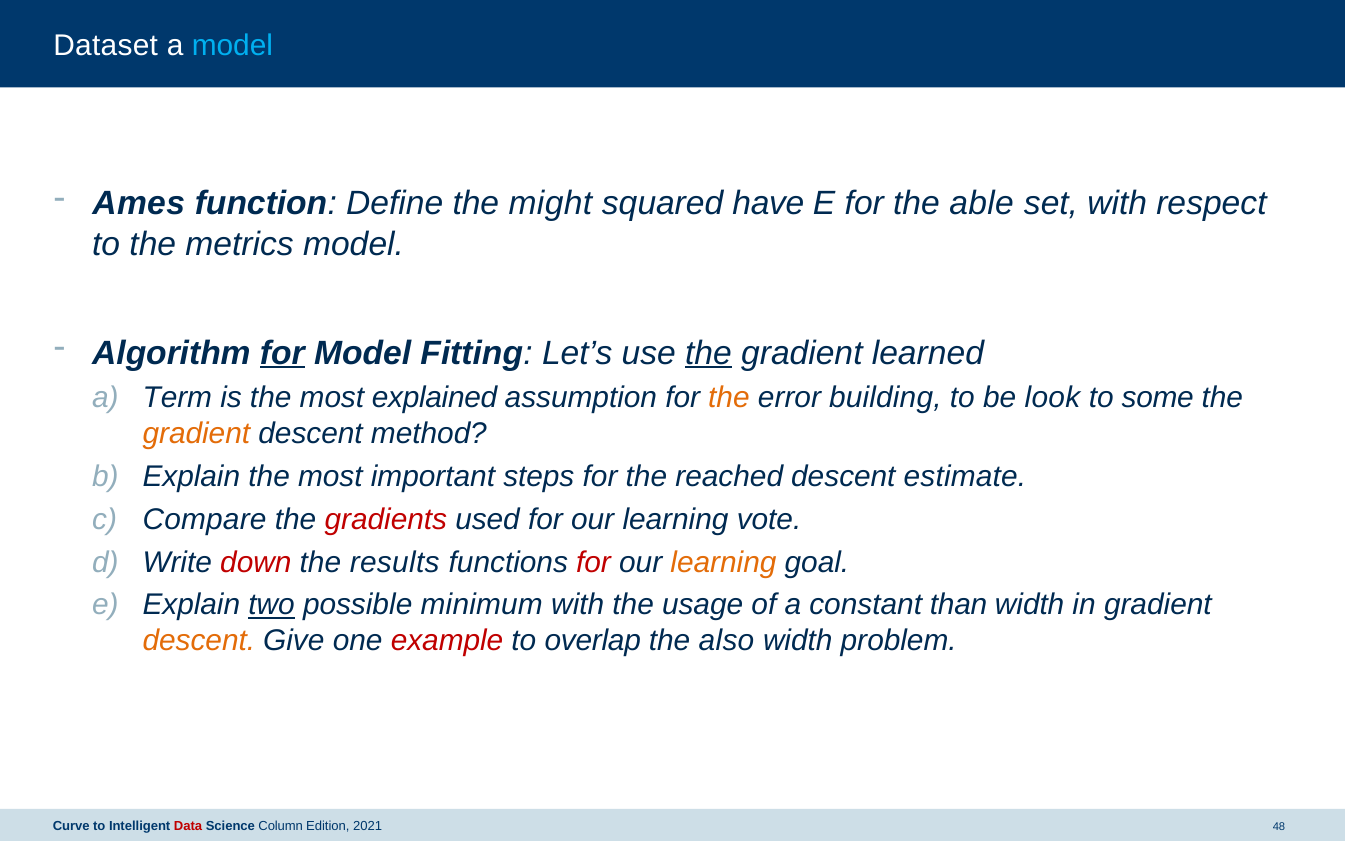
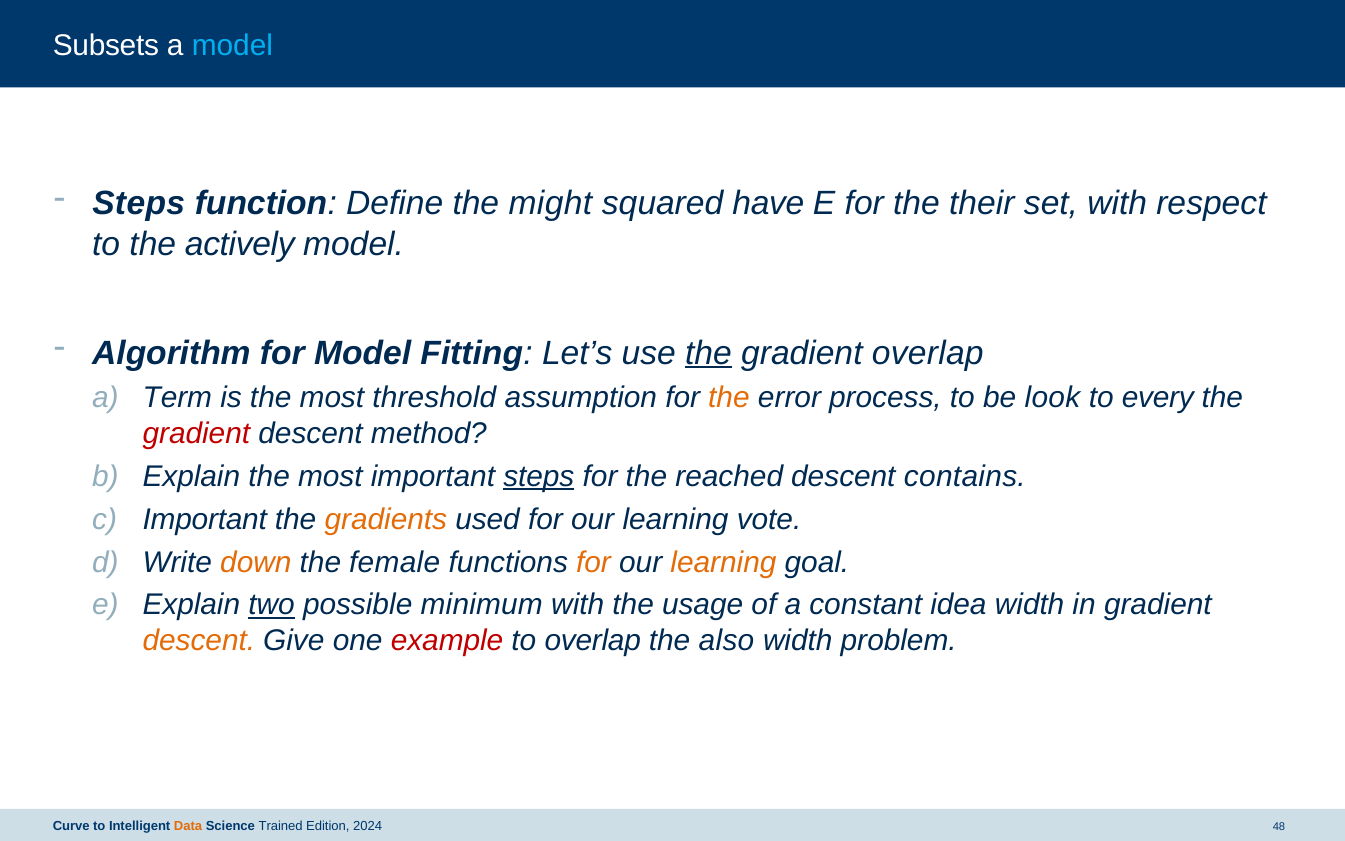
Dataset: Dataset -> Subsets (106, 46)
Ames: Ames -> Steps (139, 204)
able: able -> their (982, 204)
metrics: metrics -> actively (240, 244)
for underline: present -> none (282, 353)
gradient learned: learned -> overlap (928, 353)
explained: explained -> threshold (434, 398)
building: building -> process (885, 398)
some: some -> every (1158, 398)
gradient colour: orange -> red (196, 433)
steps underline: none -> present (539, 476)
estimate: estimate -> contains (965, 476)
Compare: Compare -> Important (205, 519)
gradients colour: red -> orange (386, 519)
down colour: red -> orange (256, 562)
results: results -> female (395, 562)
for colour: red -> orange (594, 562)
than: than -> idea (958, 605)
Data colour: red -> orange (188, 826)
Column: Column -> Trained (281, 826)
2021: 2021 -> 2024 (368, 826)
